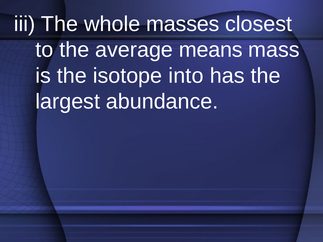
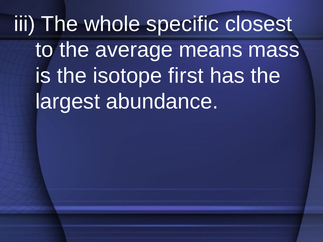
masses: masses -> specific (183, 24)
into: into -> first (186, 76)
